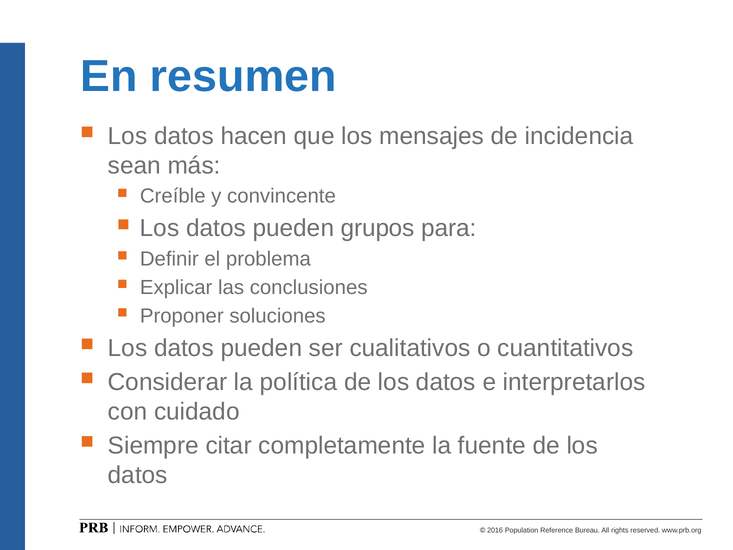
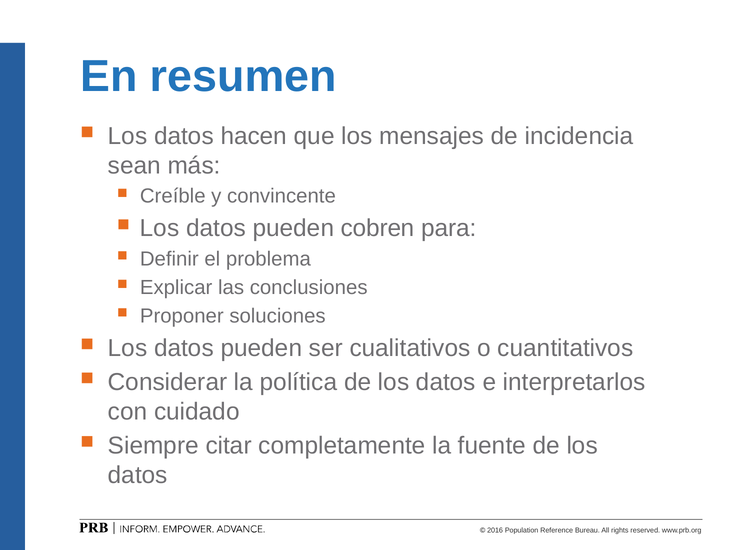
grupos: grupos -> cobren (378, 228)
